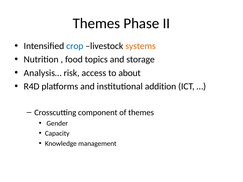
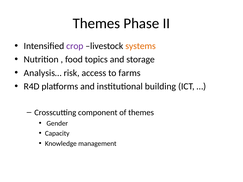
crop colour: blue -> purple (75, 46)
about: about -> farms (129, 73)
addition: addition -> building (160, 87)
